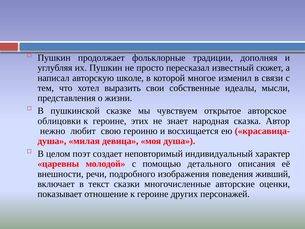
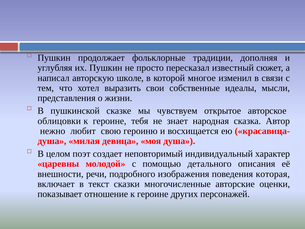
этих: этих -> тебя (140, 121)
живший: живший -> которая (273, 174)
